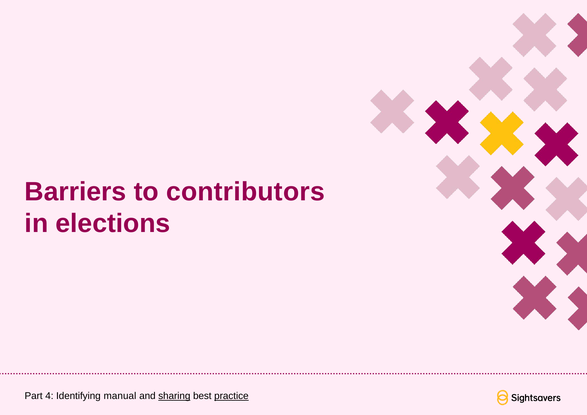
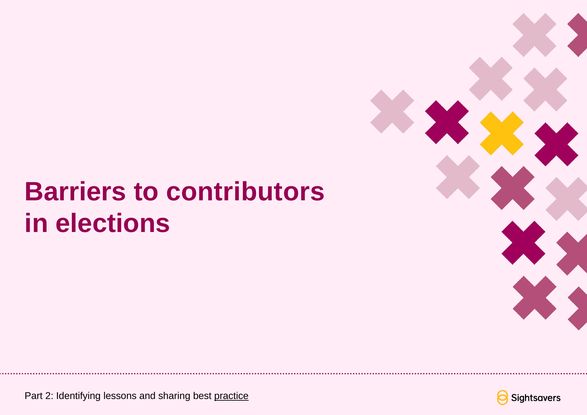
4: 4 -> 2 (49, 396)
manual: manual -> lessons (120, 396)
sharing underline: present -> none (174, 396)
